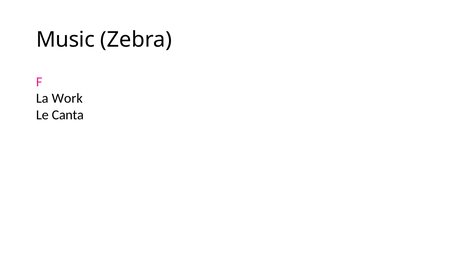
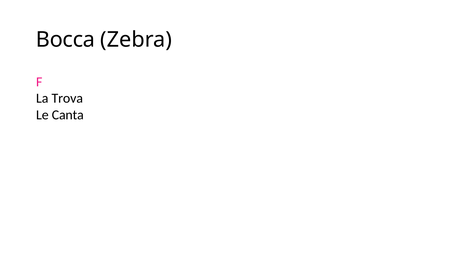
Music: Music -> Bocca (65, 40)
Work: Work -> Trova (67, 98)
